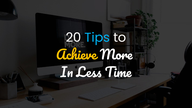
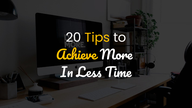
Tips colour: light blue -> yellow (97, 38)
